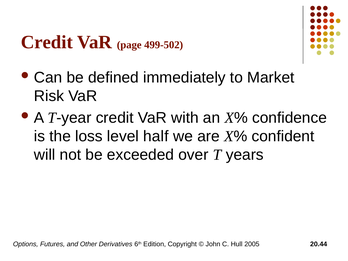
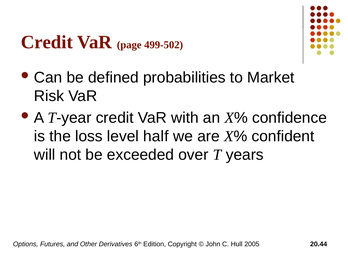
immediately: immediately -> probabilities (184, 78)
